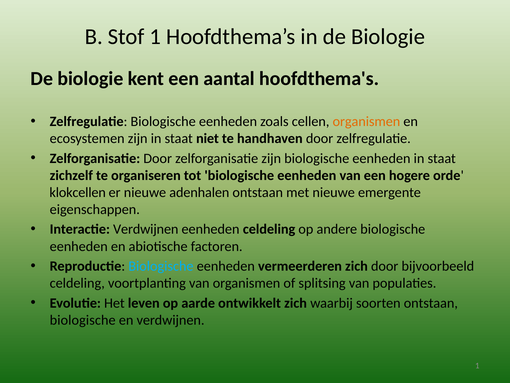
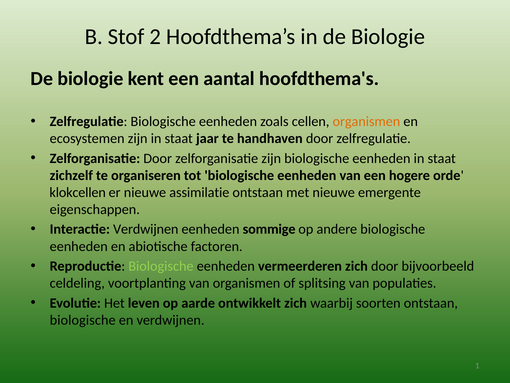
Stof 1: 1 -> 2 (155, 37)
niet: niet -> jaar (207, 138)
adenhalen: adenhalen -> assimilatie (199, 192)
eenheden celdeling: celdeling -> sommige (269, 229)
Biologische colour: light blue -> light green (161, 266)
